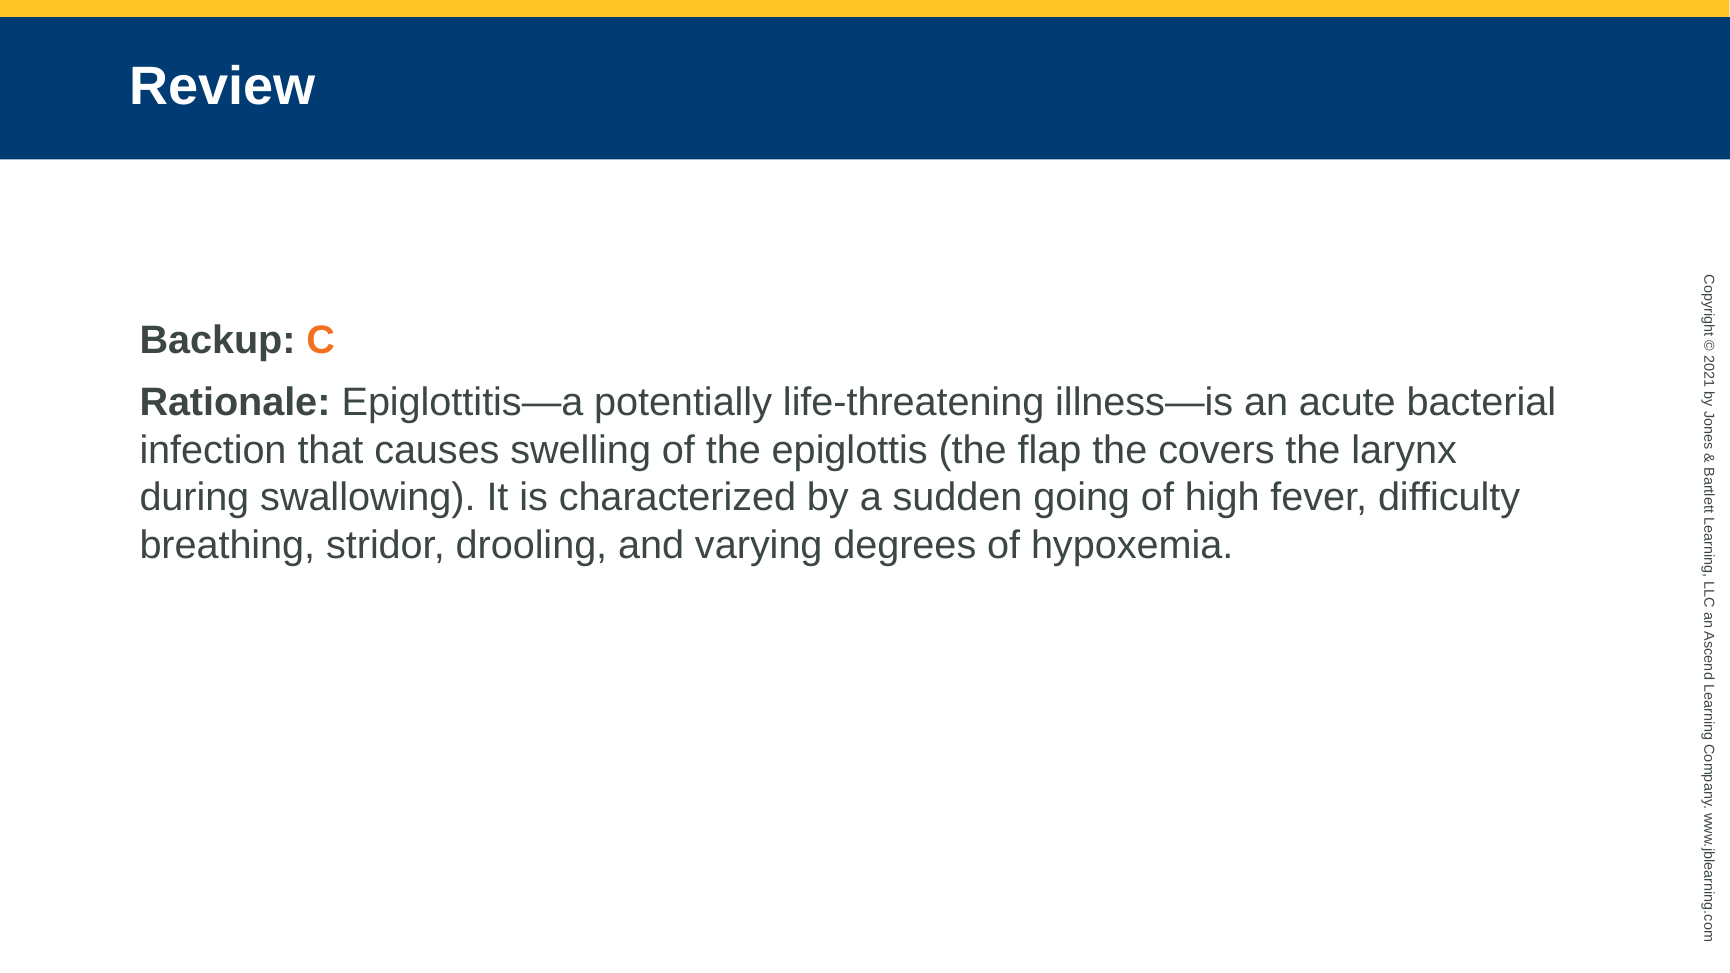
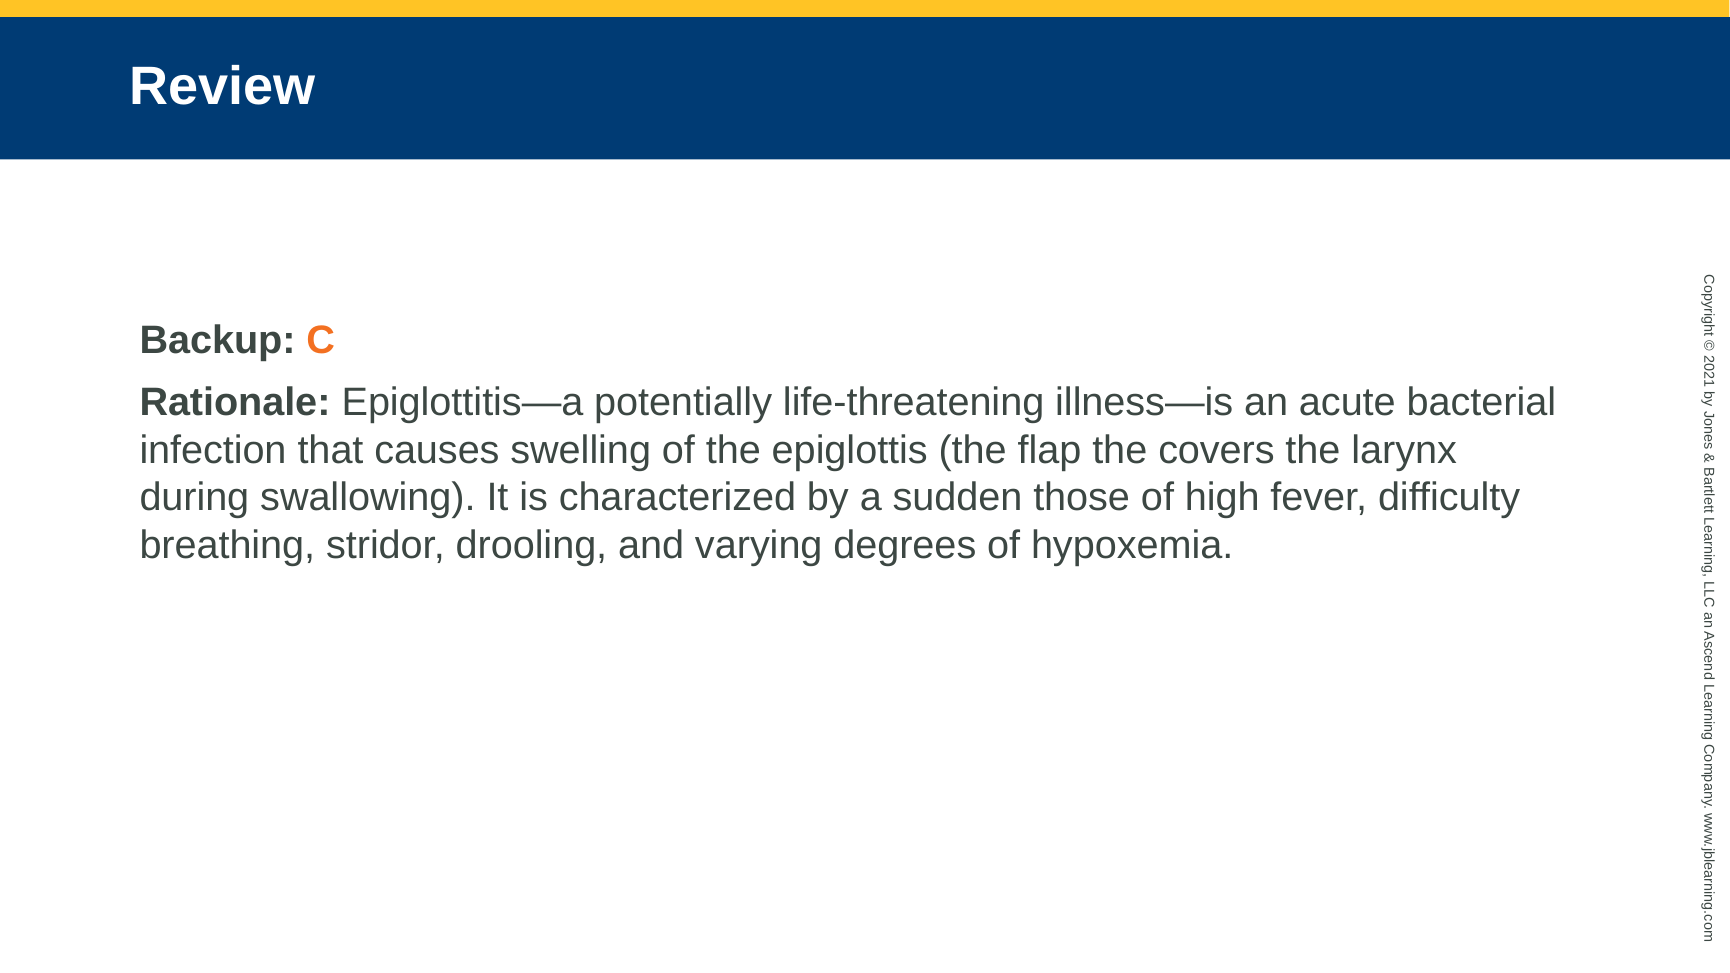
going: going -> those (1082, 498)
